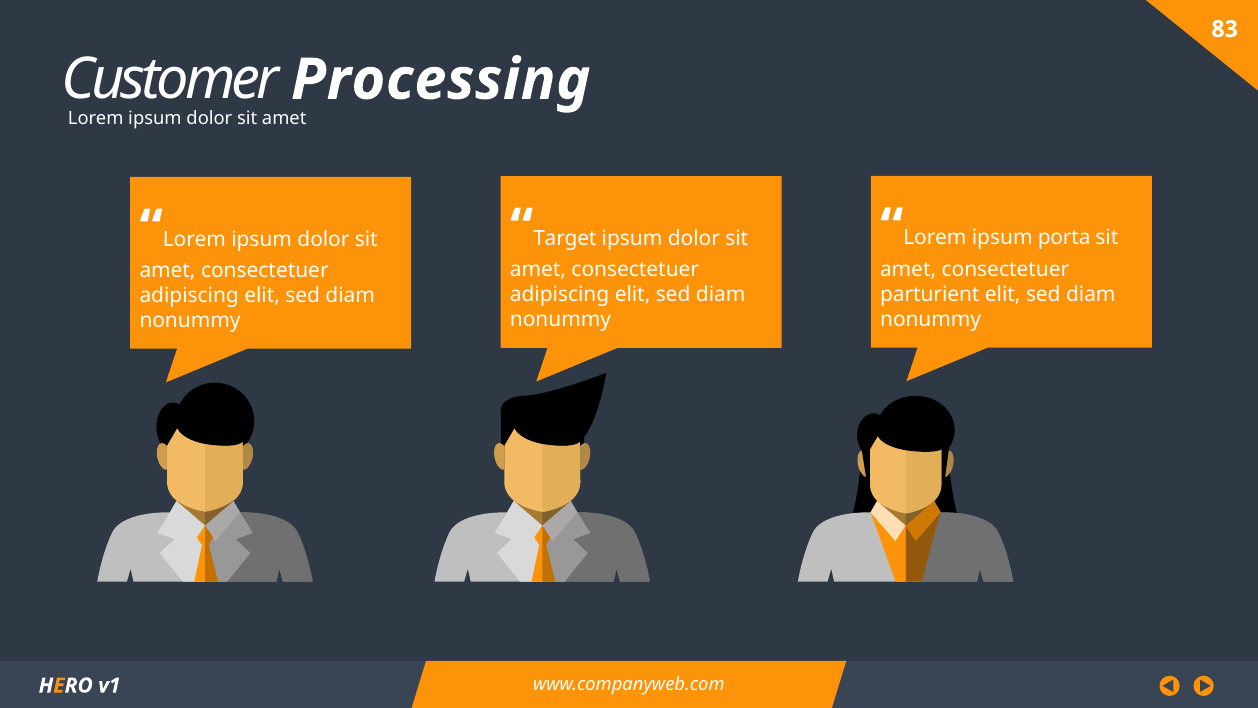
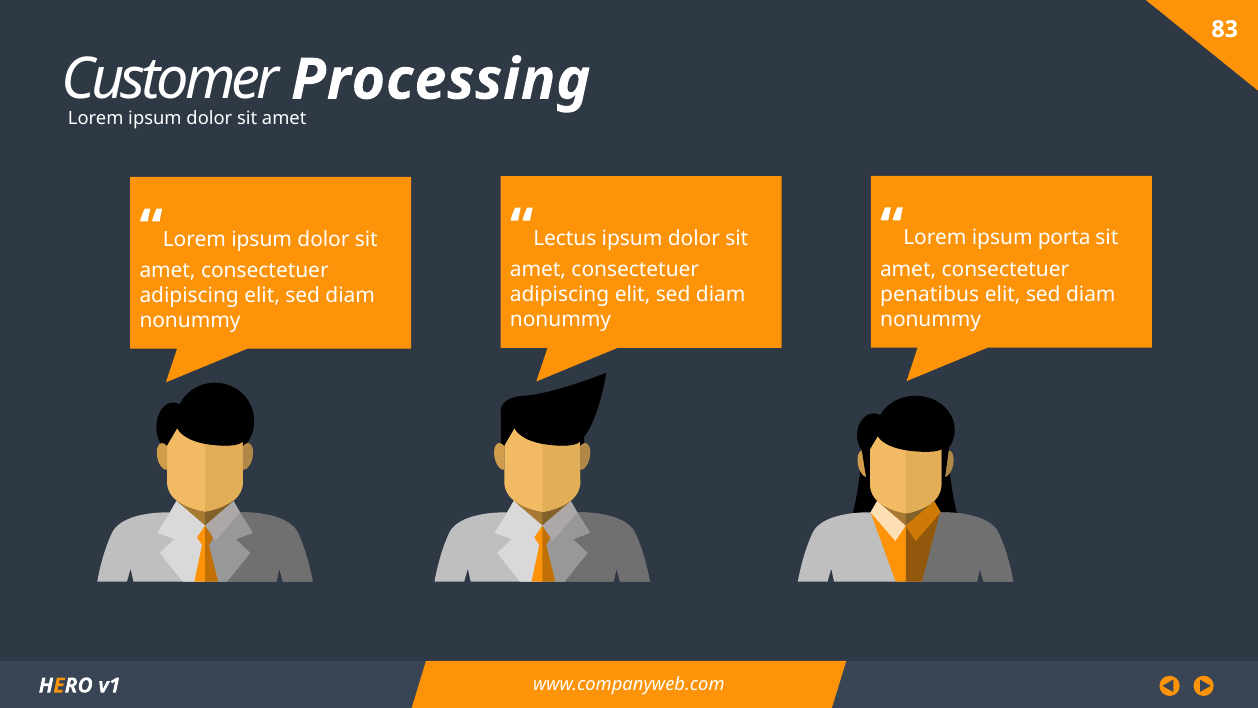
Target: Target -> Lectus (565, 238)
parturient: parturient -> penatibus (930, 294)
